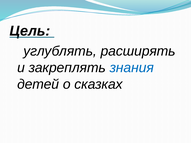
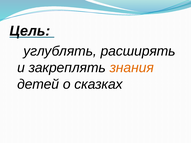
знания colour: blue -> orange (132, 68)
